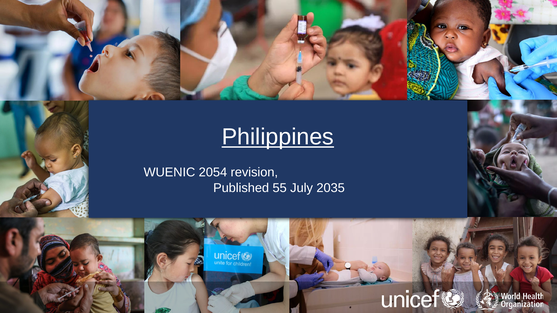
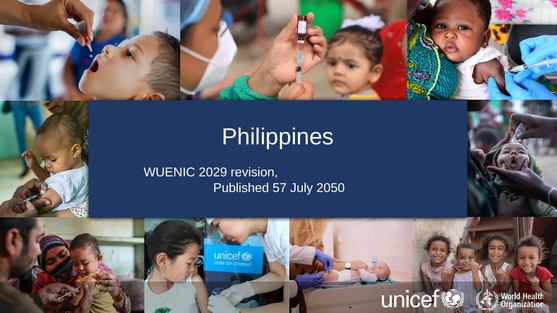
Philippines underline: present -> none (278, 137)
2054: 2054 -> 2029 (213, 173)
55: 55 -> 57 (280, 188)
2035: 2035 -> 2050 (331, 188)
